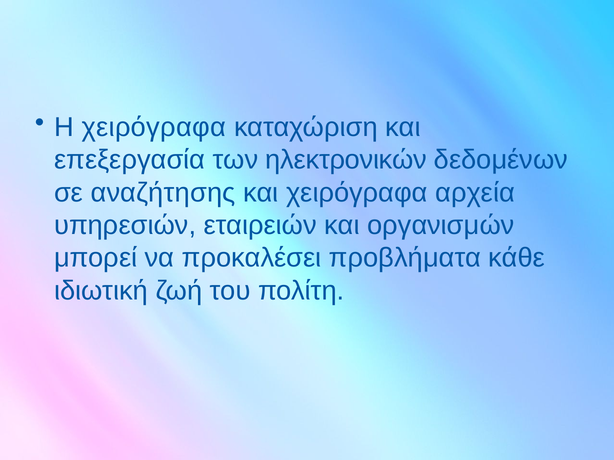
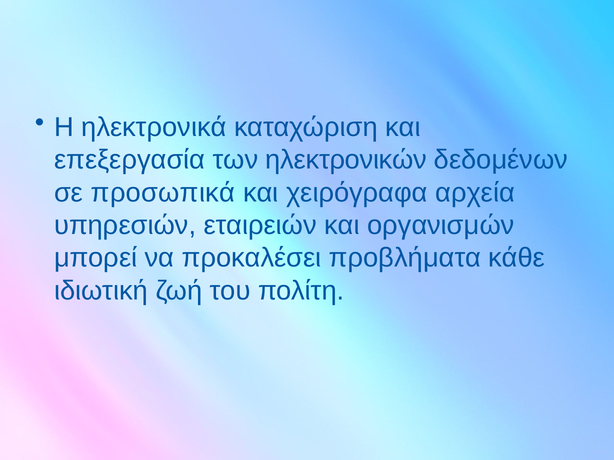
Η χειρόγραφα: χειρόγραφα -> ηλεκτρονικά (154, 127)
αναζήτησης: αναζήτησης -> προσωπικά (163, 193)
